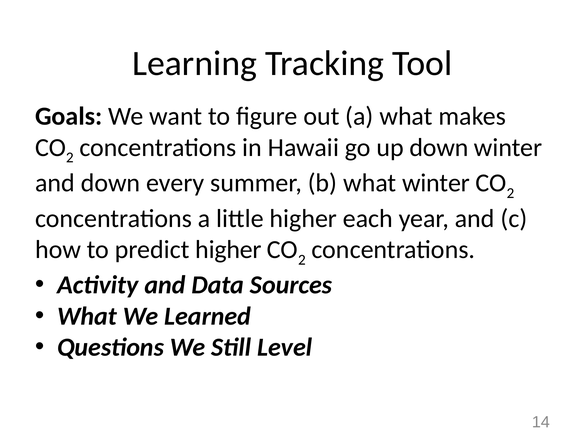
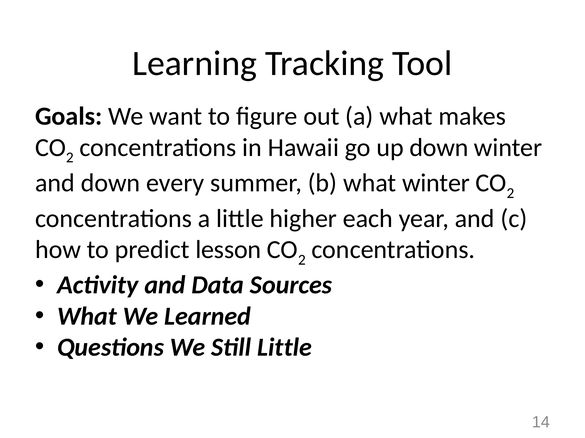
predict higher: higher -> lesson (228, 250)
Still Level: Level -> Little (285, 348)
